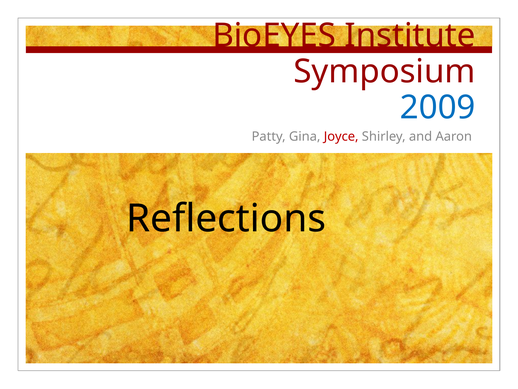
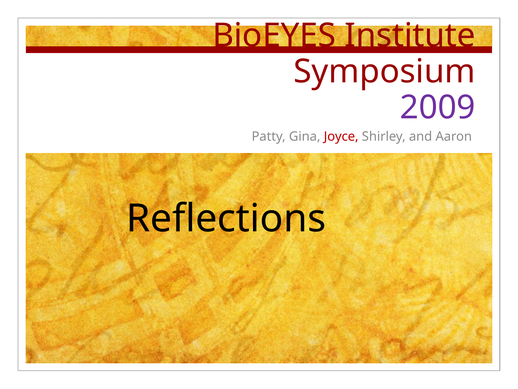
2009 colour: blue -> purple (438, 107)
